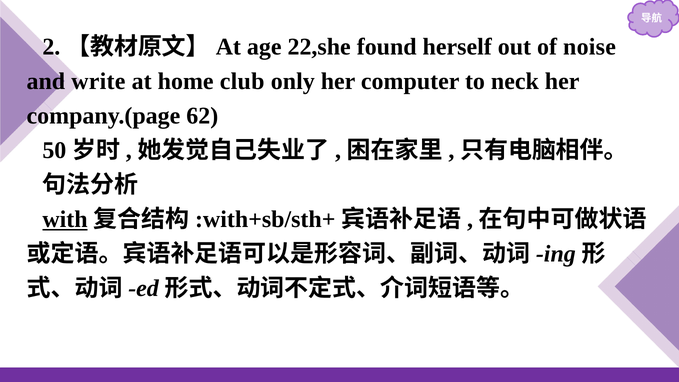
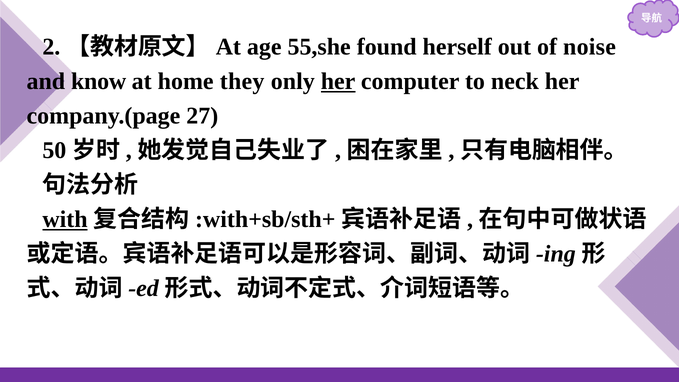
22,she: 22,she -> 55,she (319, 47)
write: write -> know (99, 81)
club: club -> they (242, 81)
her underline: none -> present (338, 81)
62: 62 -> 27 (202, 116)
